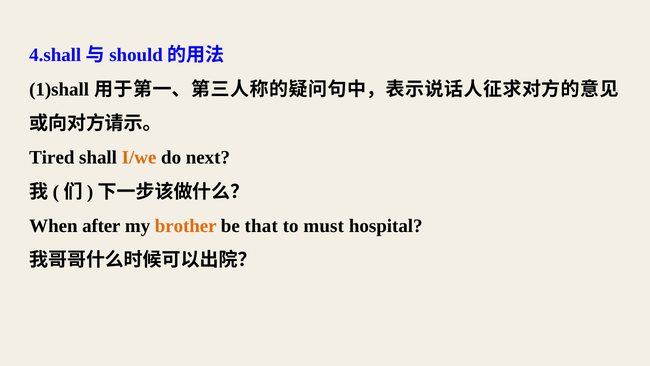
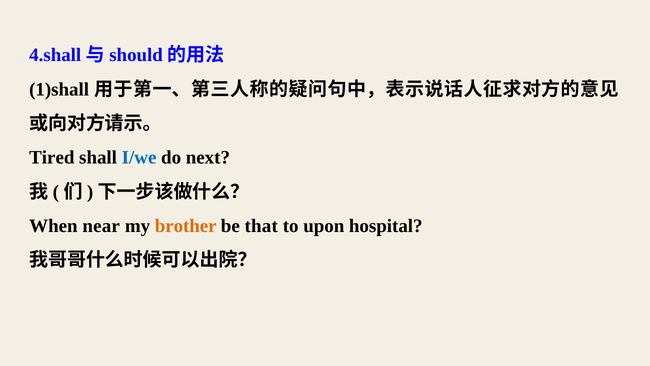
I/we colour: orange -> blue (139, 158)
after: after -> near (101, 226)
must: must -> upon (324, 226)
